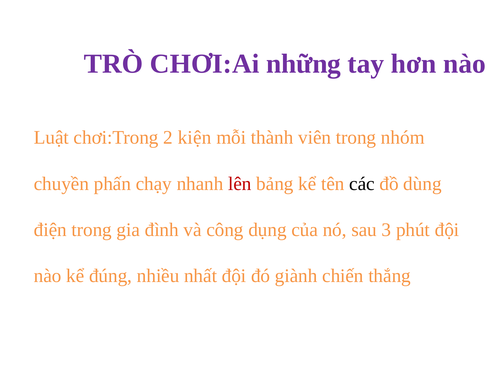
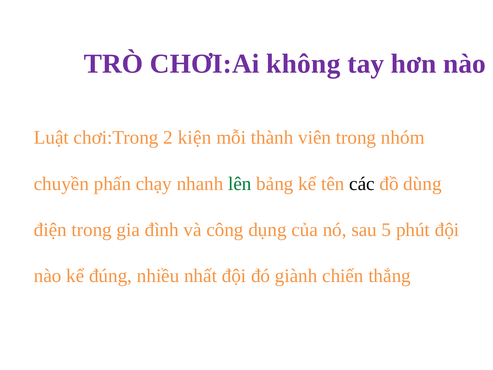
những: những -> không (303, 64)
lên colour: red -> green (240, 184)
3: 3 -> 5 (386, 230)
